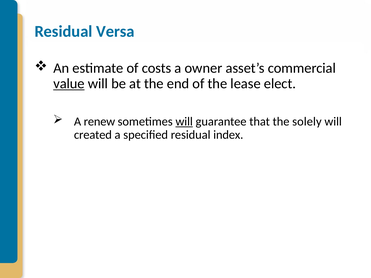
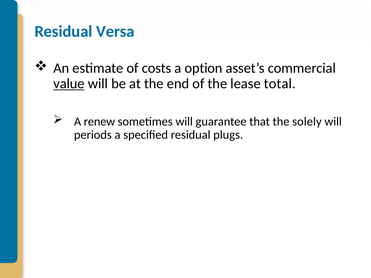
owner: owner -> option (204, 68)
elect: elect -> total (280, 84)
will underline: present -> none (184, 122)
created: created -> periods (93, 135)
index: index -> plugs (228, 135)
